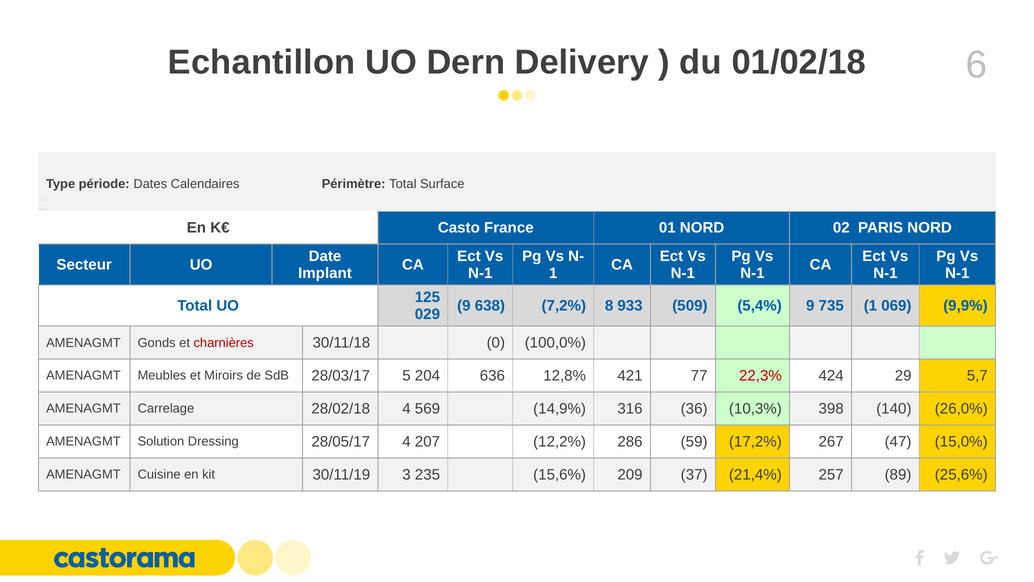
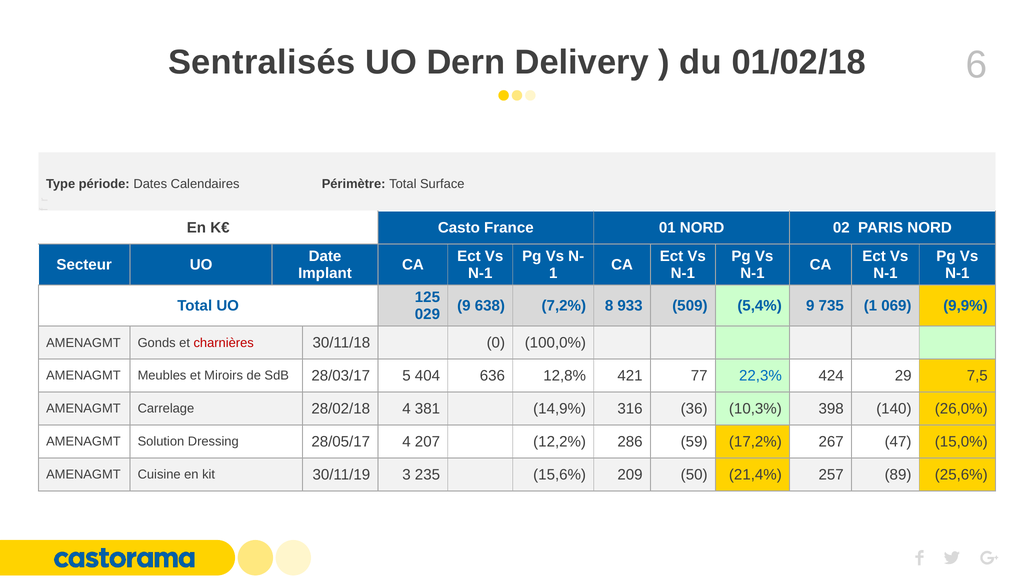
Echantillon: Echantillon -> Sentralisés (262, 62)
204: 204 -> 404 (427, 375)
22,3% colour: red -> blue (760, 375)
5,7: 5,7 -> 7,5 (977, 375)
569: 569 -> 381 (427, 408)
37: 37 -> 50 (694, 474)
